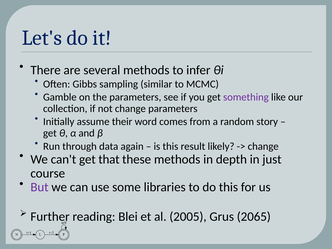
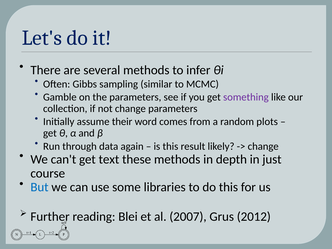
story: story -> plots (267, 122)
that: that -> text (109, 159)
But colour: purple -> blue (40, 187)
2005: 2005 -> 2007 (188, 217)
2065: 2065 -> 2012 (254, 217)
